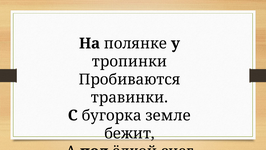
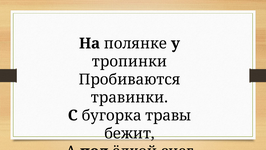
земле: земле -> травы (168, 115)
